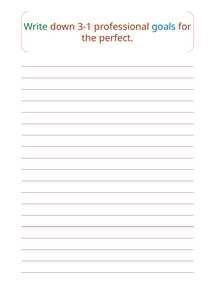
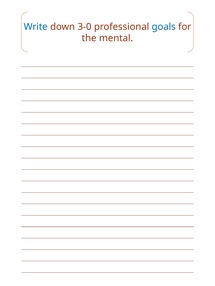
Write colour: green -> blue (36, 27)
3-1: 3-1 -> 3-0 (85, 27)
perfect: perfect -> mental (116, 38)
